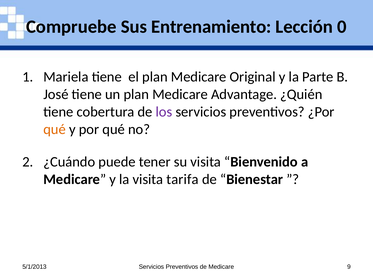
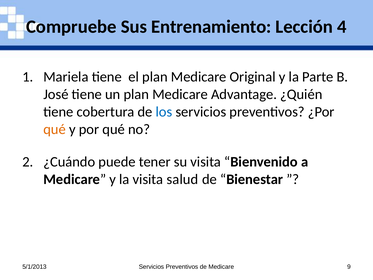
0: 0 -> 4 (342, 27)
los colour: purple -> blue (164, 112)
tarifa: tarifa -> salud (182, 179)
